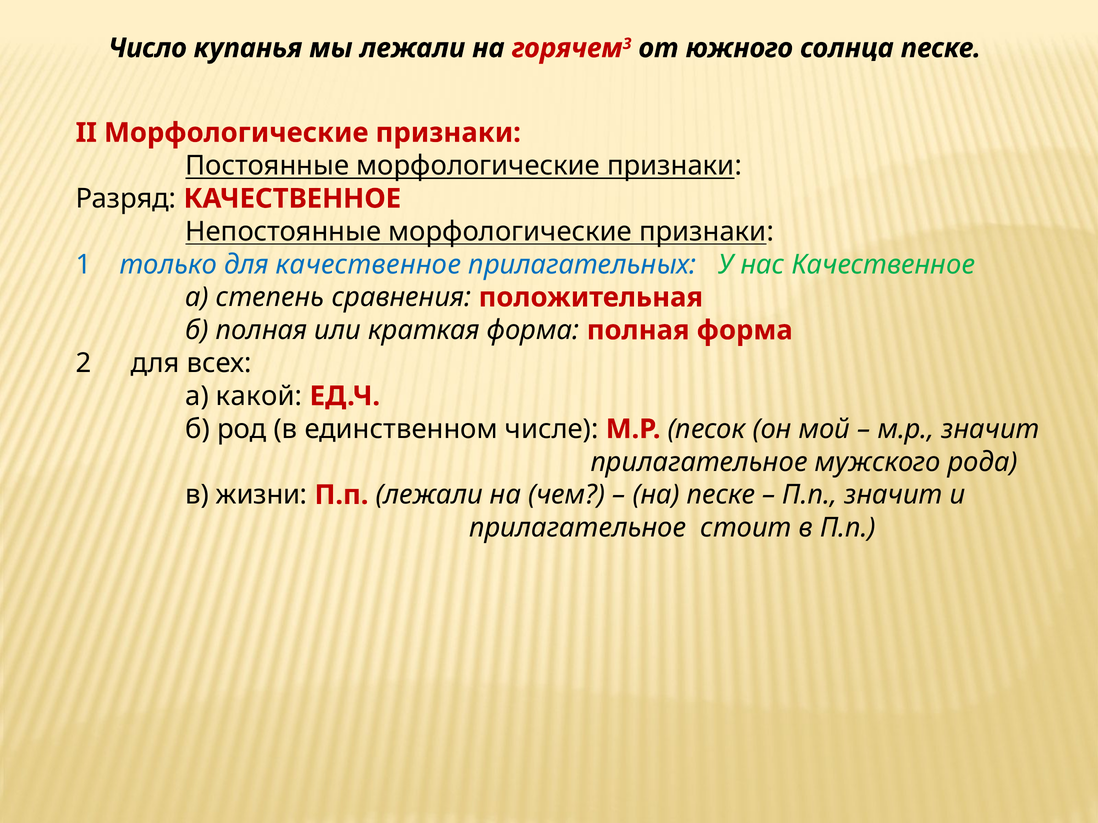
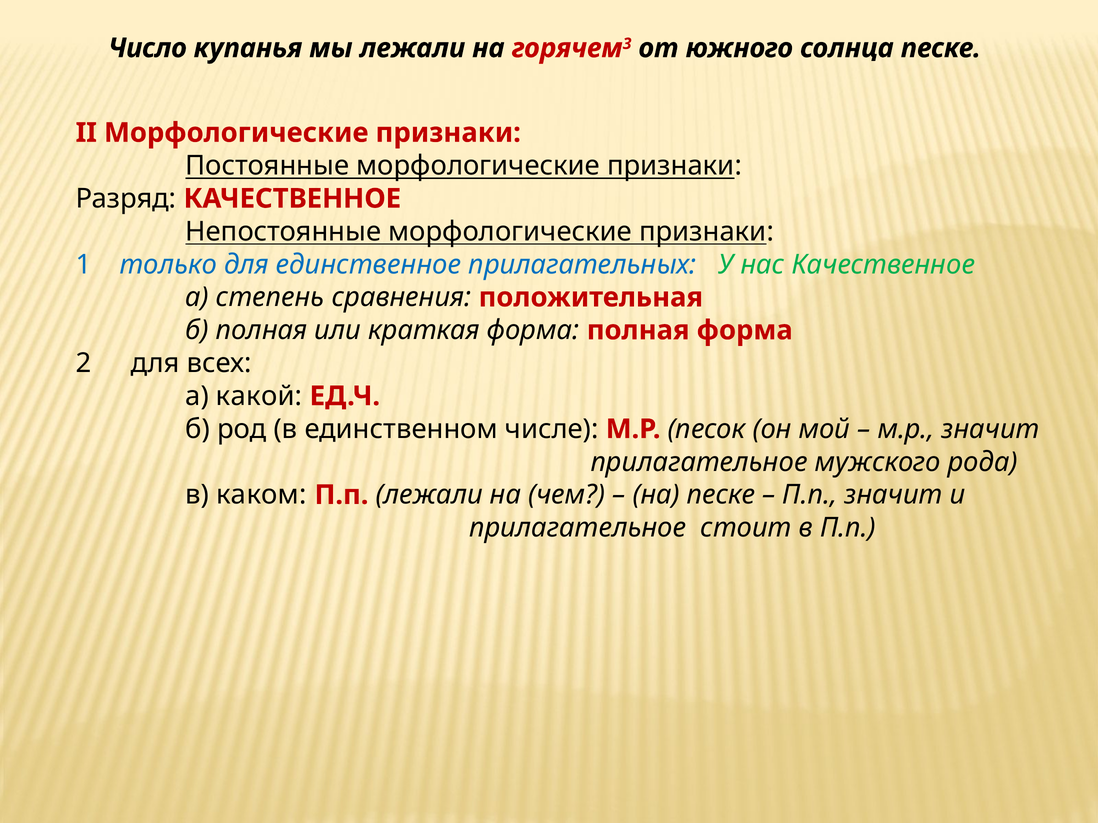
для качественное: качественное -> единственное (369, 265)
жизни: жизни -> каком (261, 495)
